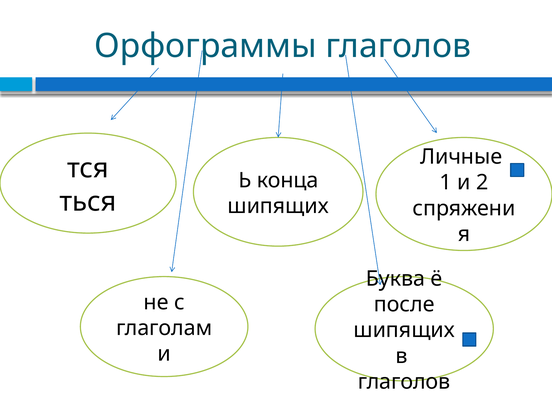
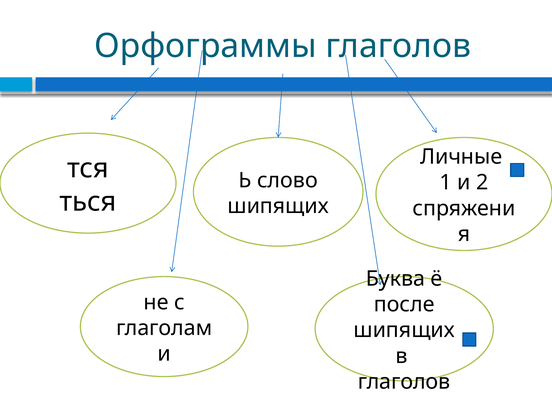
конца: конца -> слово (287, 180)
